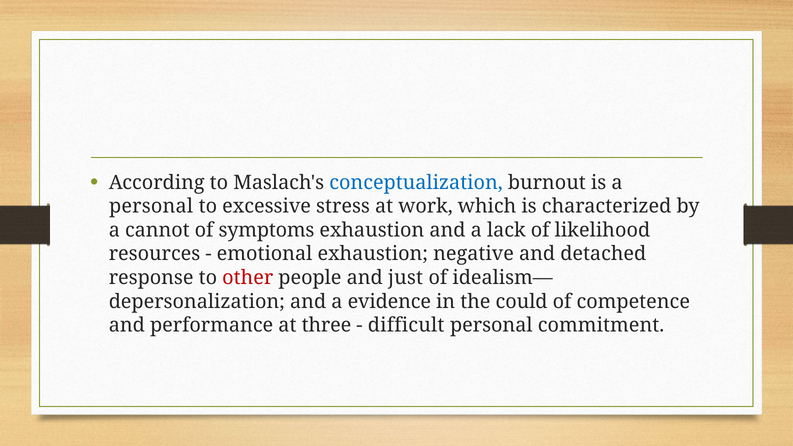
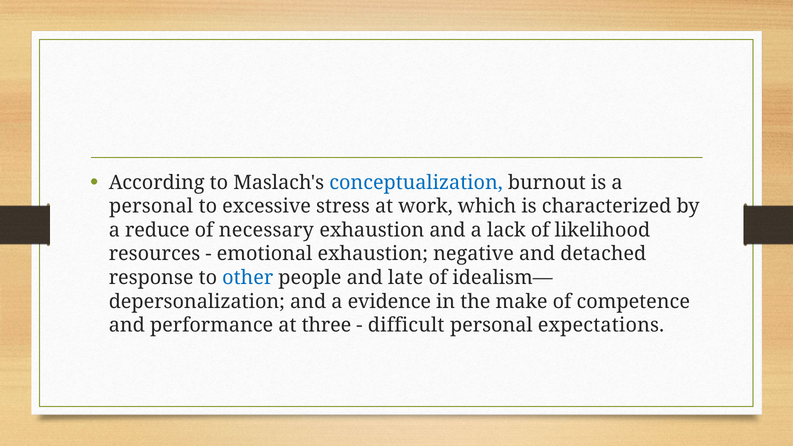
cannot: cannot -> reduce (157, 230)
symptoms: symptoms -> necessary (266, 230)
other colour: red -> blue (248, 278)
just: just -> late (406, 278)
could: could -> make (522, 302)
commitment: commitment -> expectations (601, 325)
